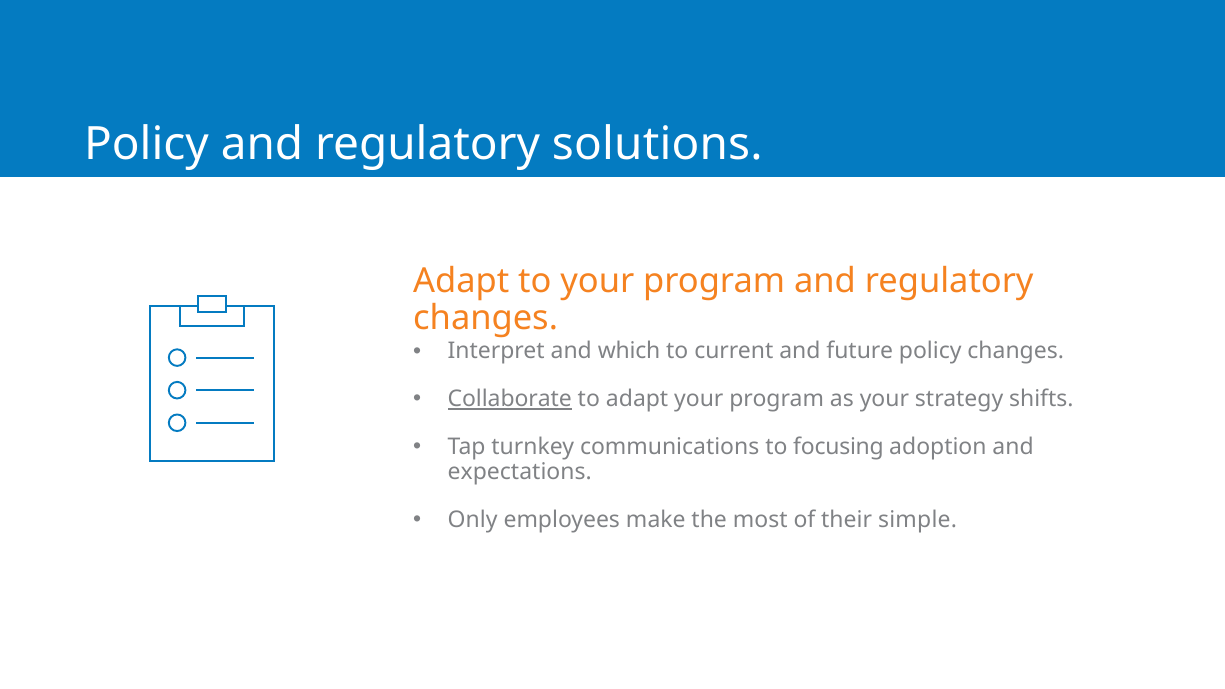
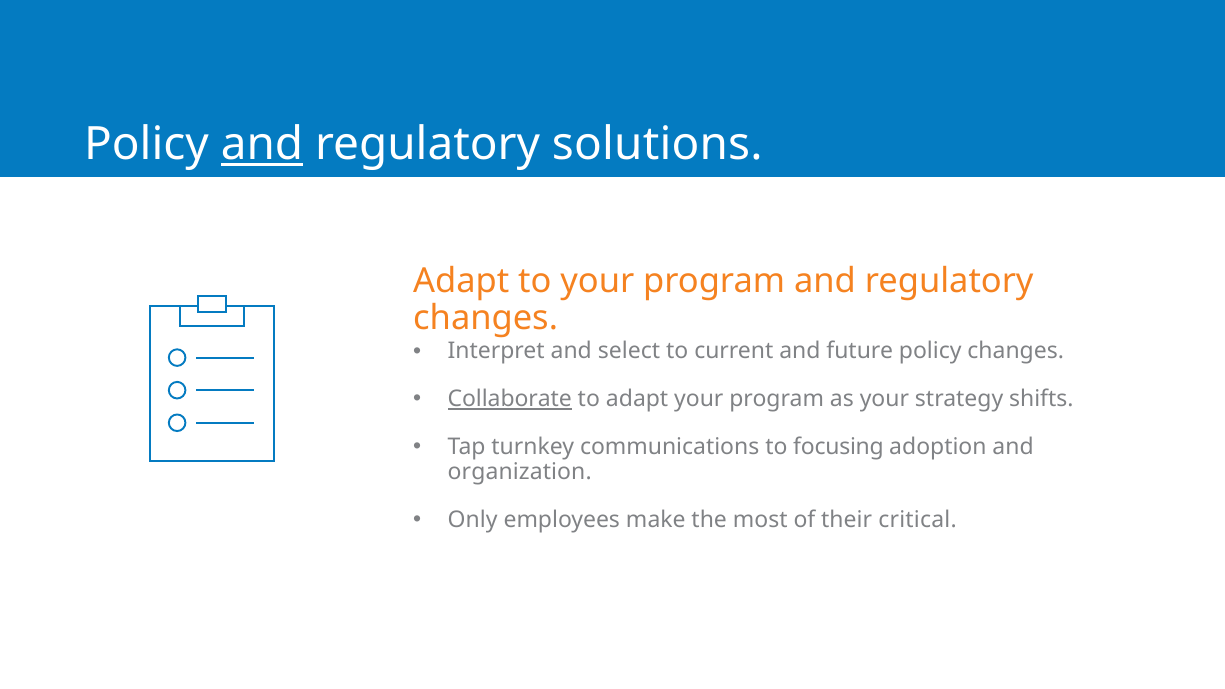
and underline: none -> present (262, 145)
which: which -> select (629, 351)
expectations: expectations -> organization (520, 472)
simple: simple -> critical (918, 520)
